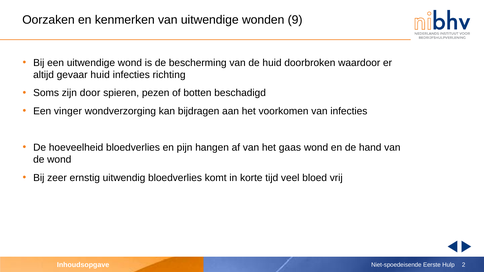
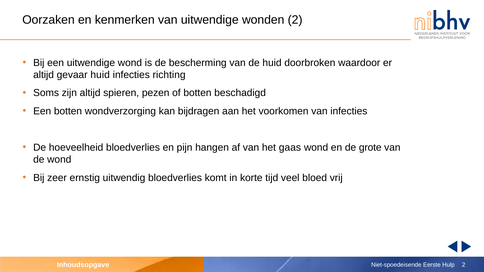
wonden 9: 9 -> 2 (295, 20)
zijn door: door -> altijd (90, 93)
Een vinger: vinger -> botten (68, 111)
hand: hand -> grote (370, 147)
